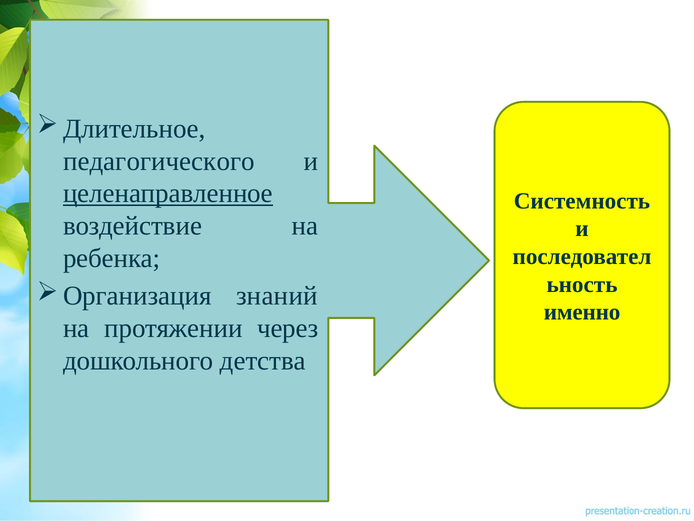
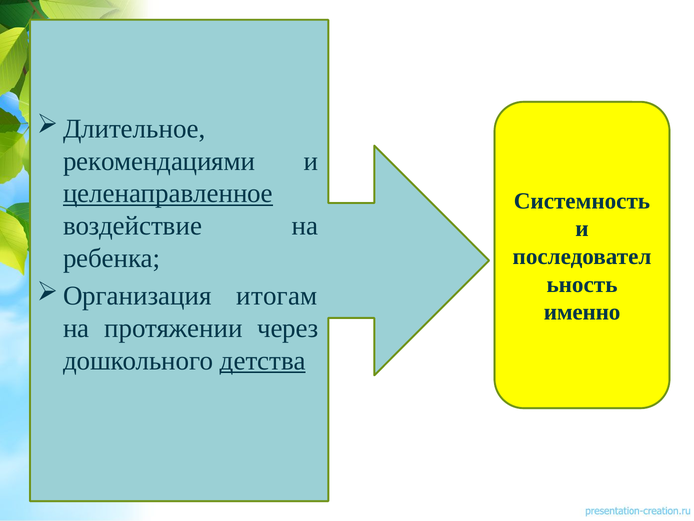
педагогического: педагогического -> рекомендациями (159, 161)
знаний: знаний -> итогам (277, 296)
детства underline: none -> present (263, 360)
